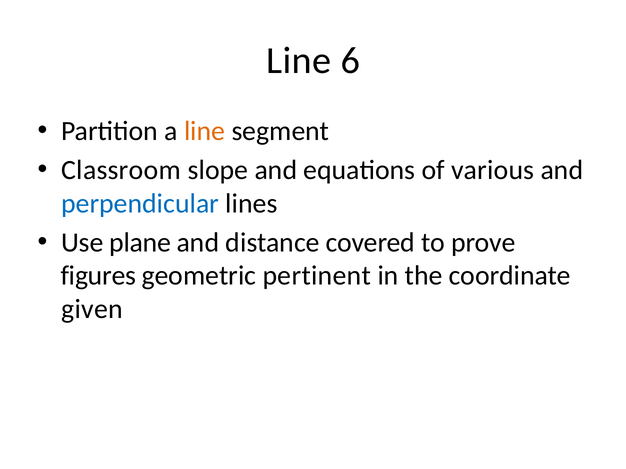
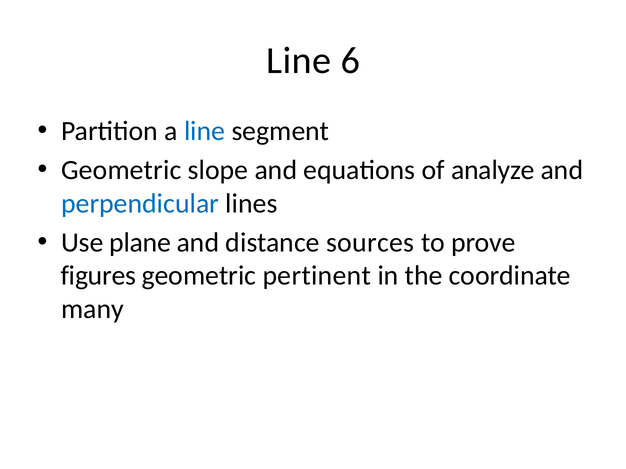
line colour: orange -> blue (205, 131)
Classroom: Classroom -> Geometric (121, 170)
various: various -> analyze (493, 170)
covered: covered -> sources (370, 243)
given: given -> many (92, 309)
